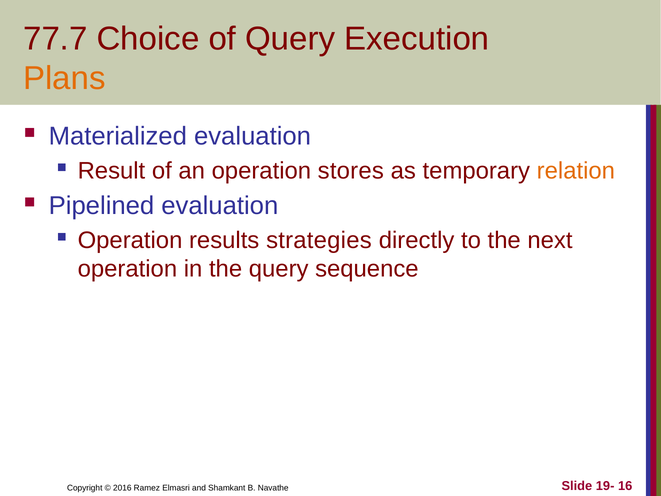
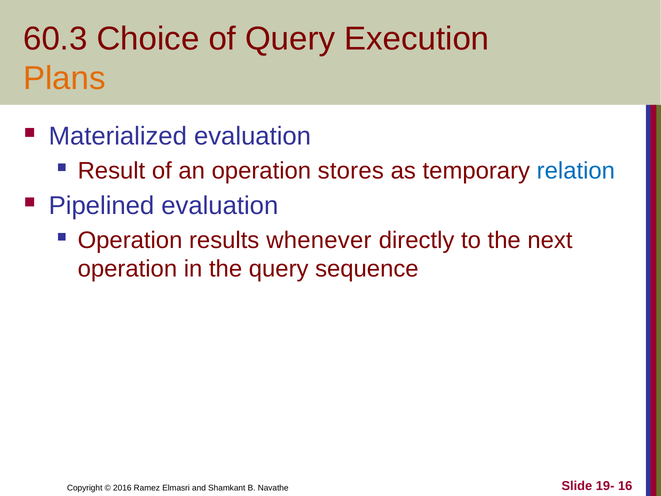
77.7: 77.7 -> 60.3 (55, 39)
relation colour: orange -> blue (576, 171)
strategies: strategies -> whenever (319, 240)
